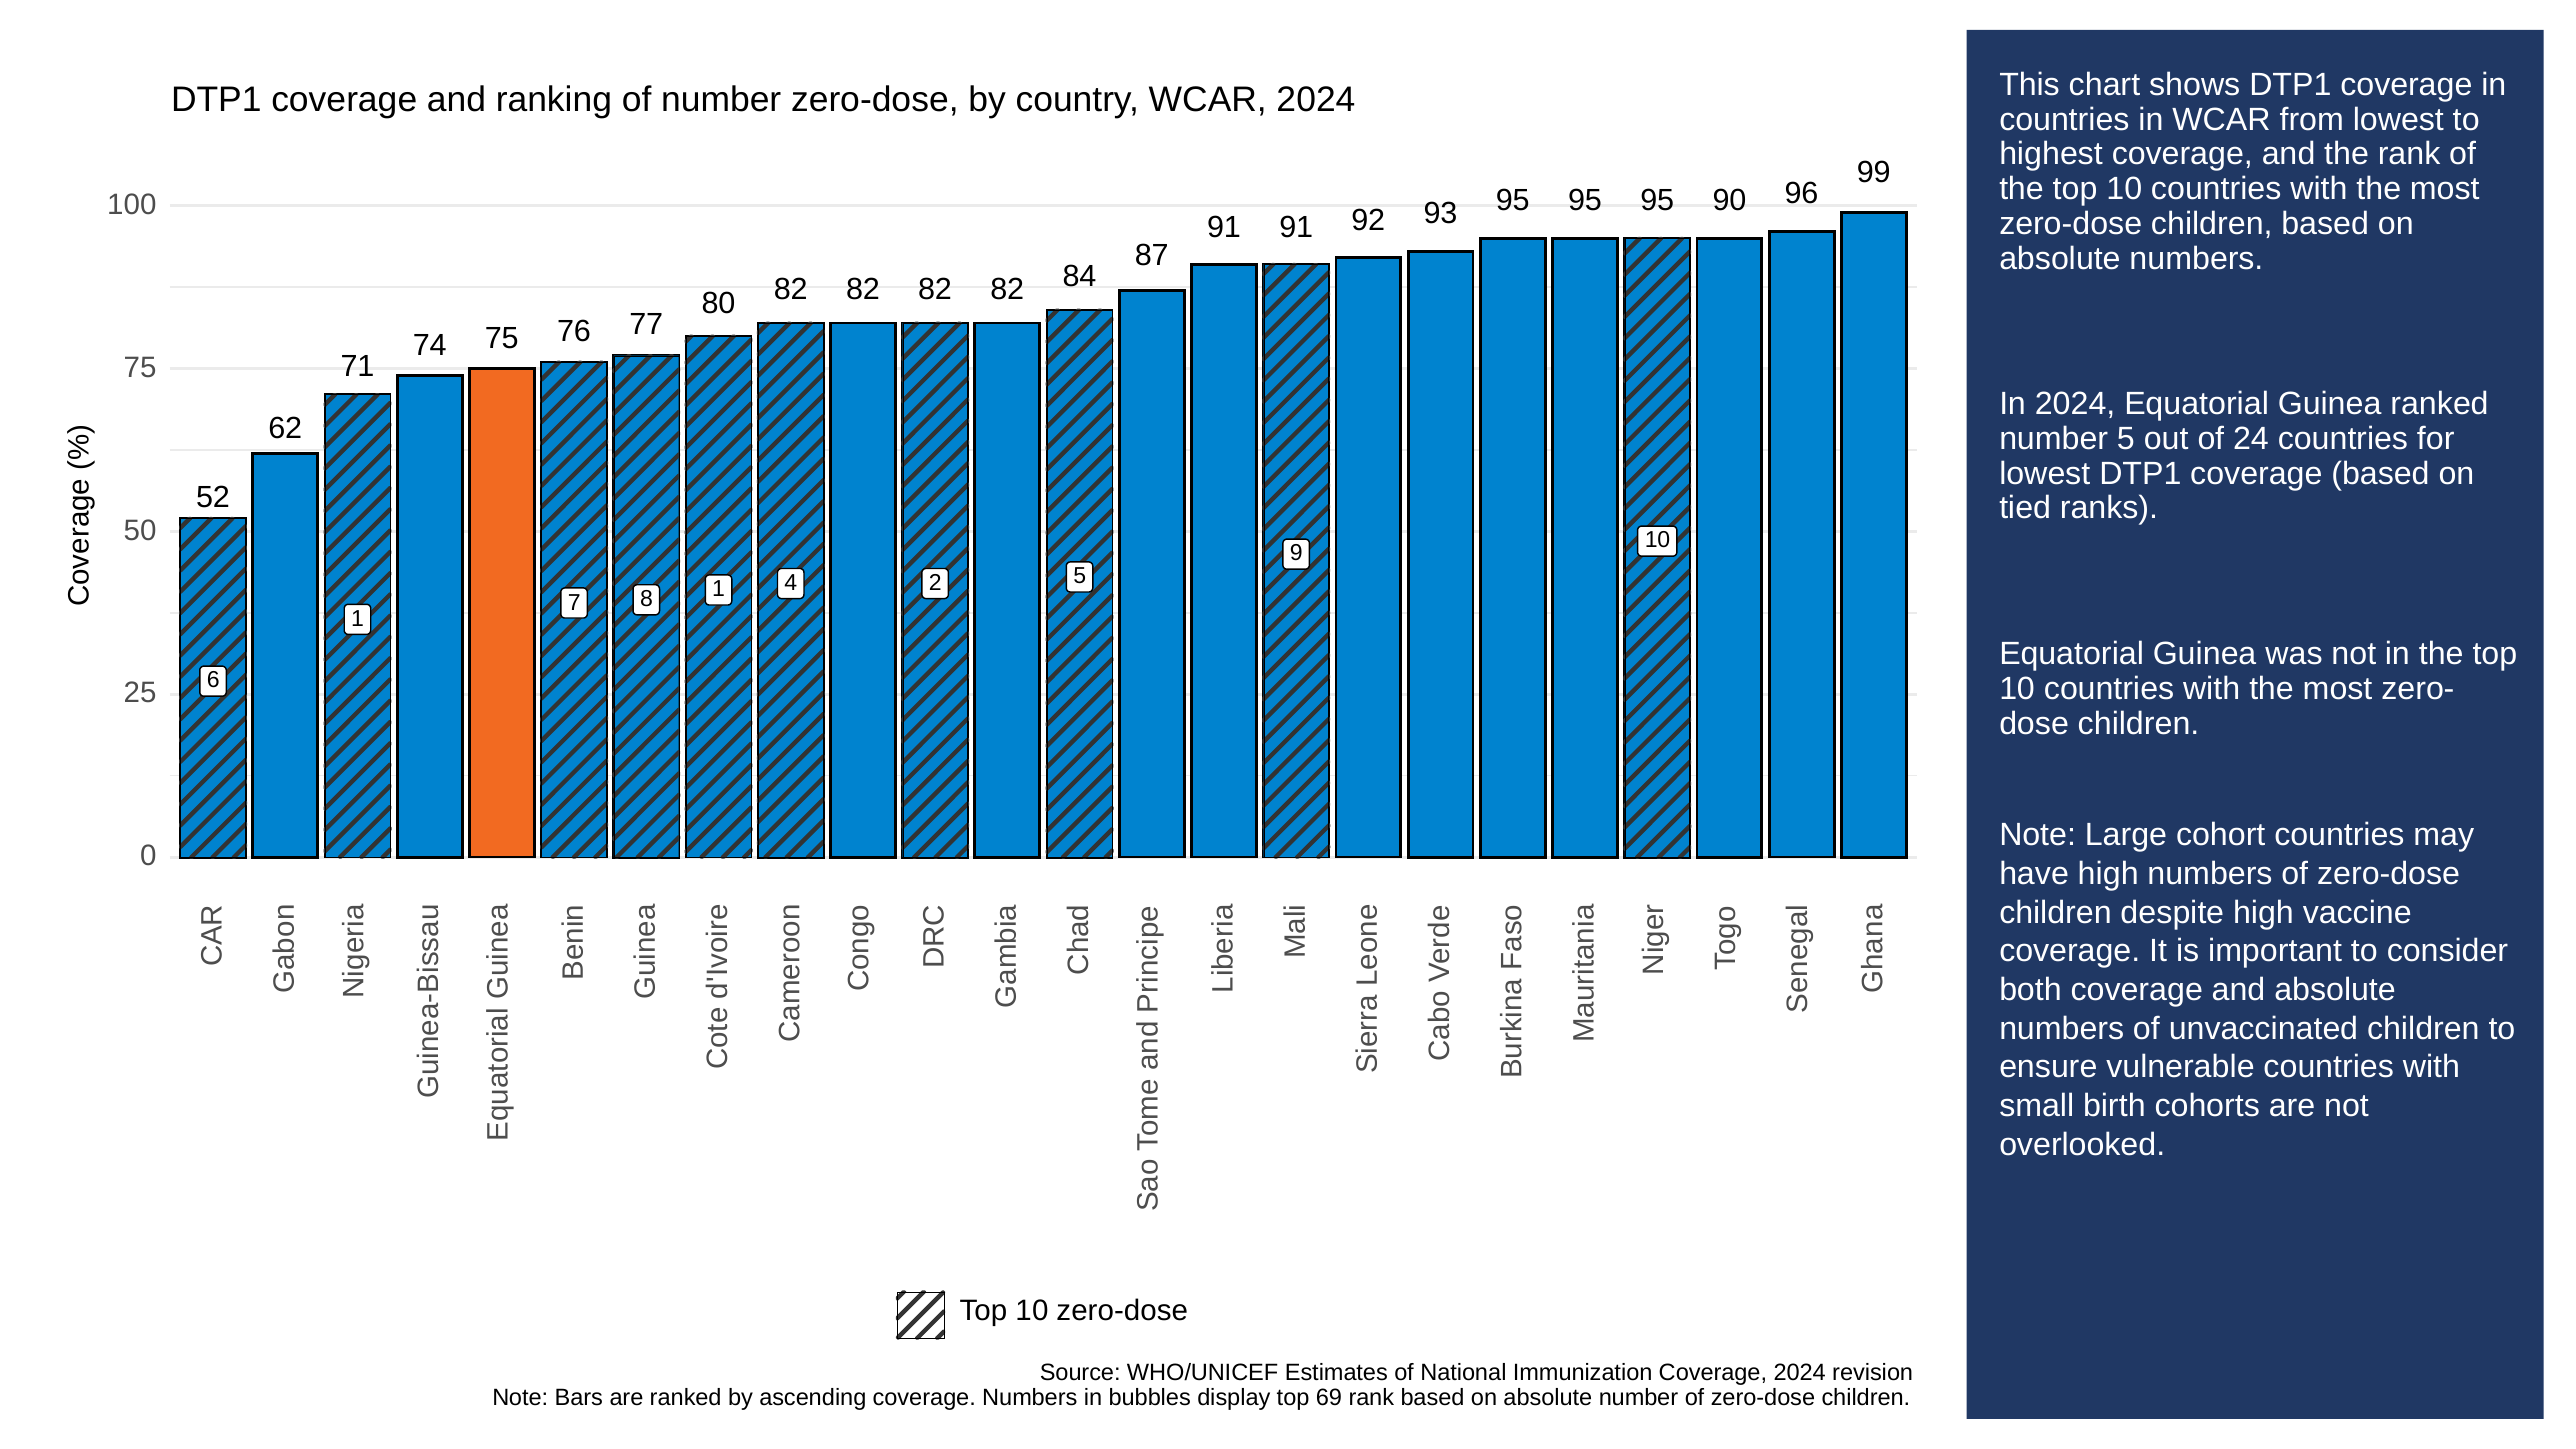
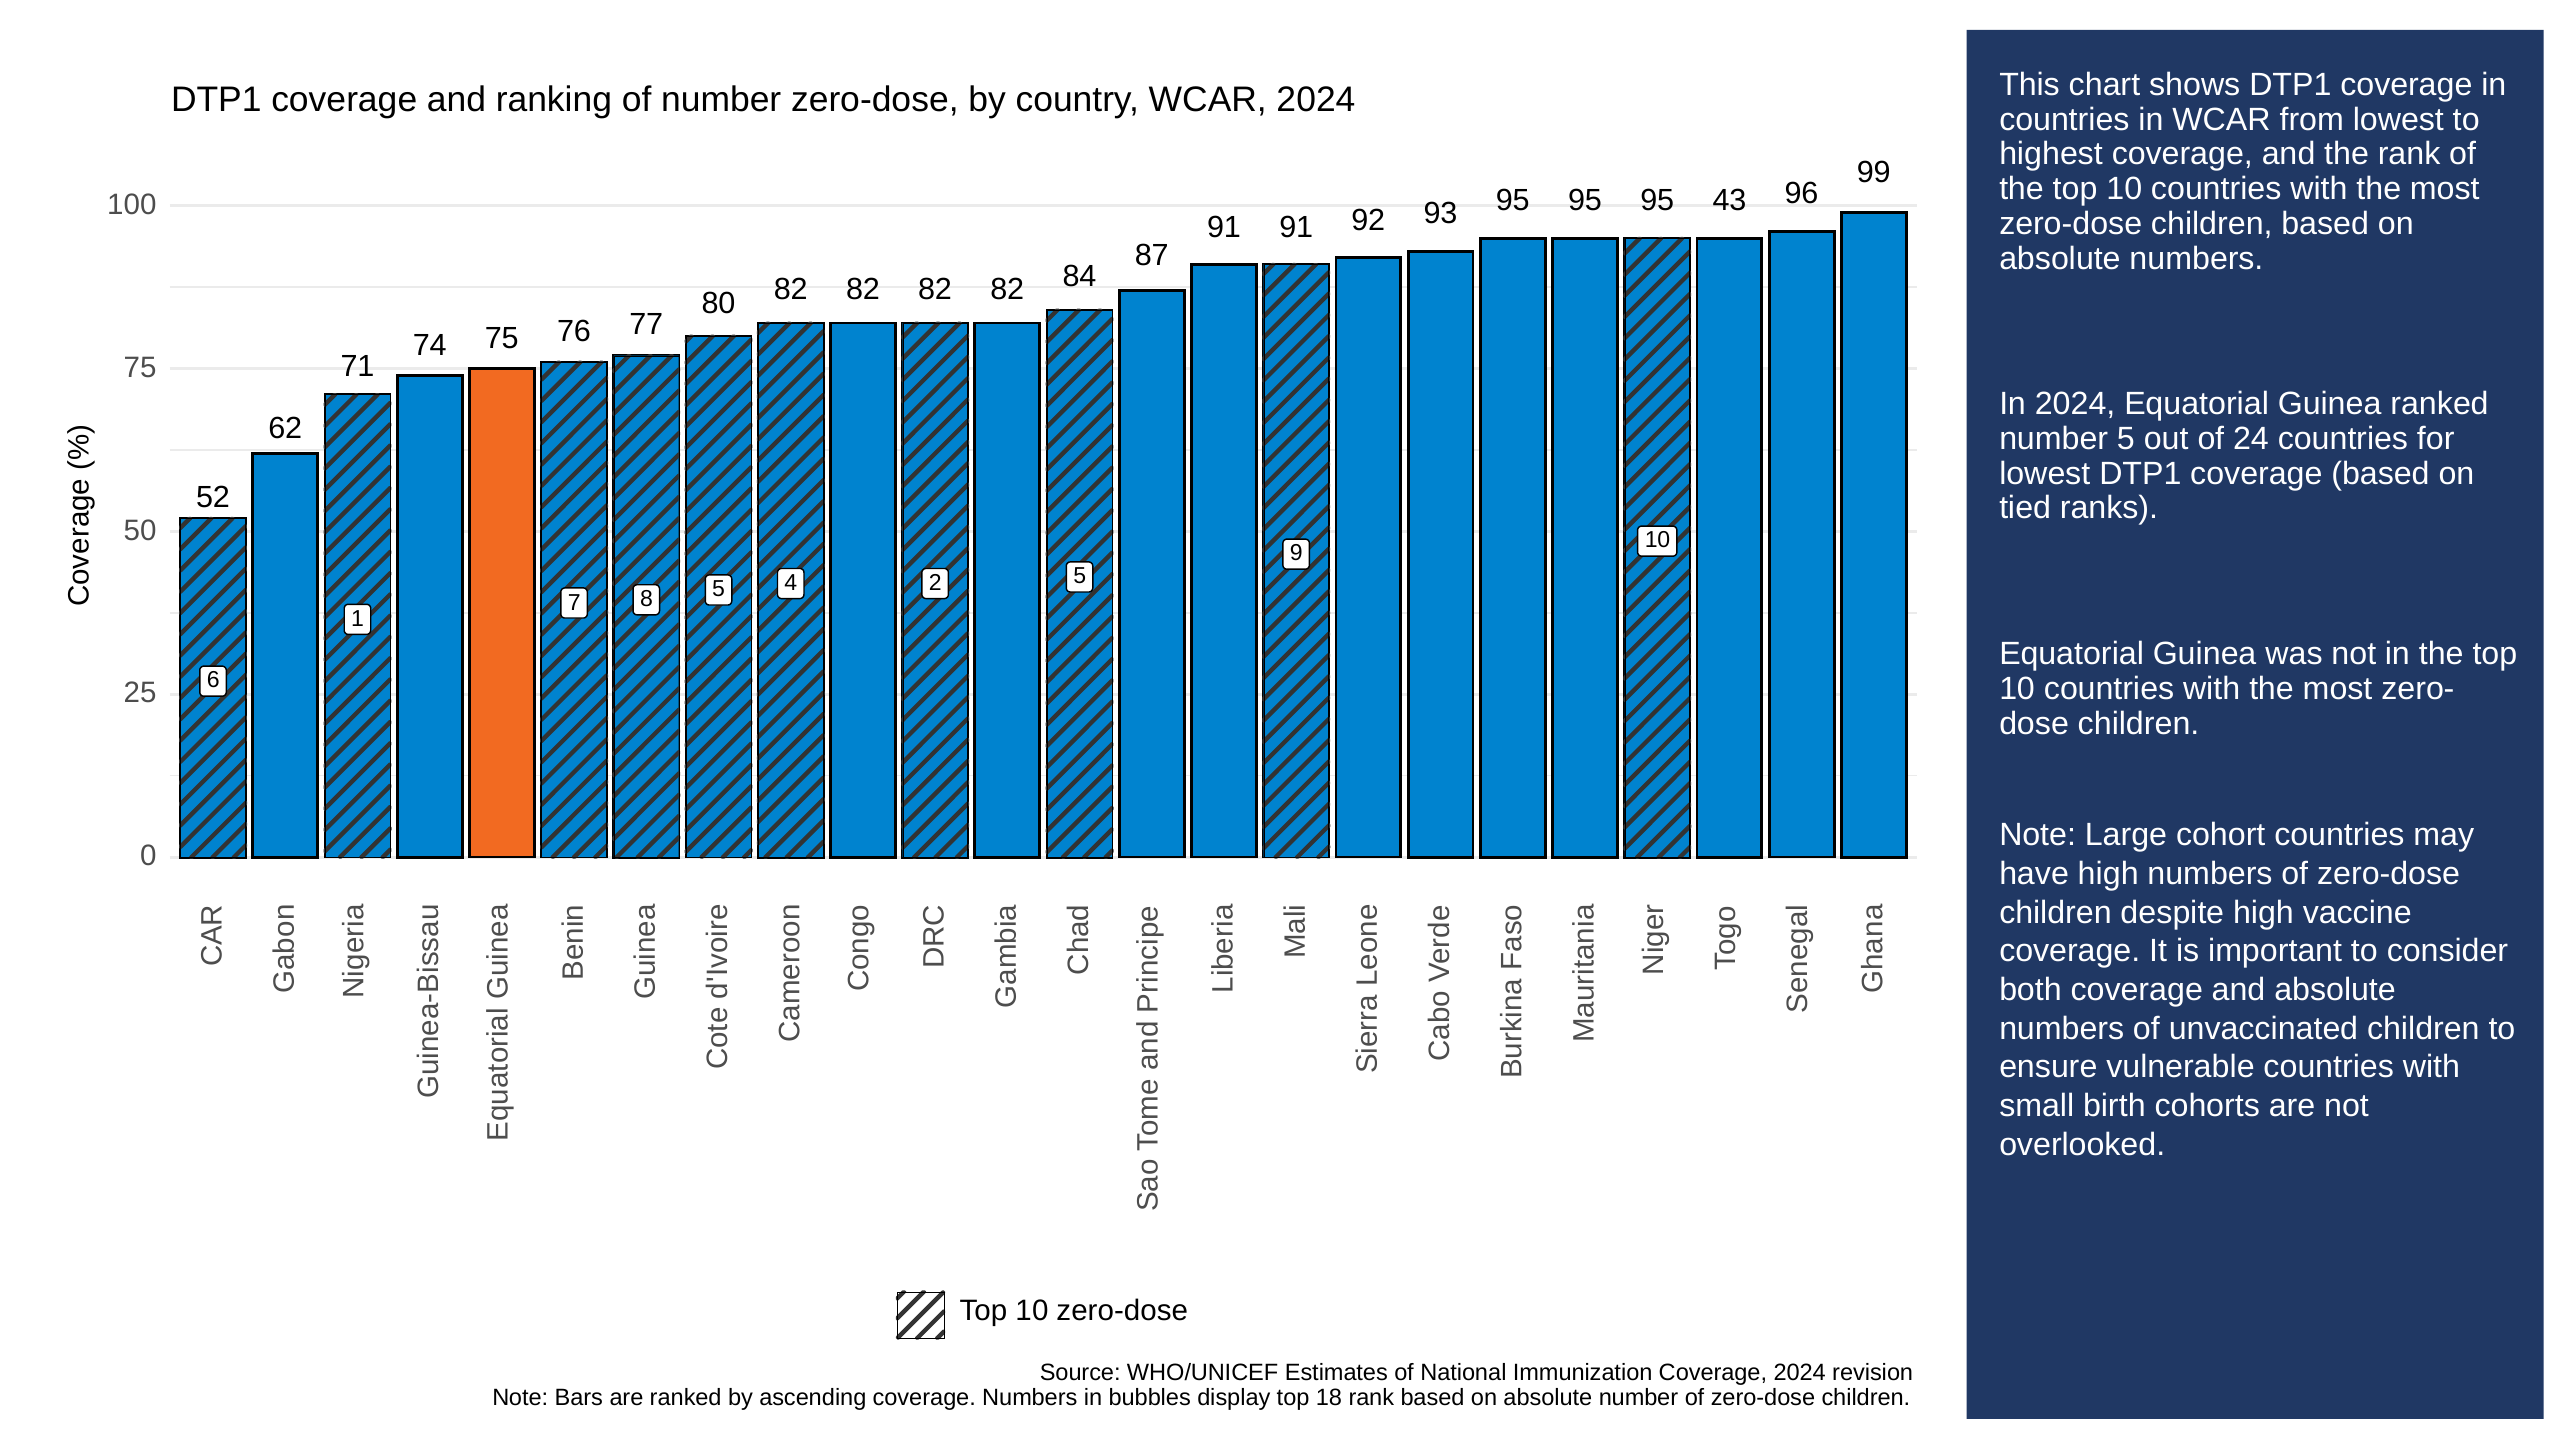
90: 90 -> 43 (1729, 200)
8 1: 1 -> 5 (719, 589)
69: 69 -> 18 (1329, 1398)
